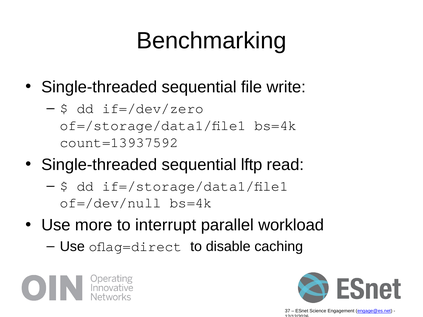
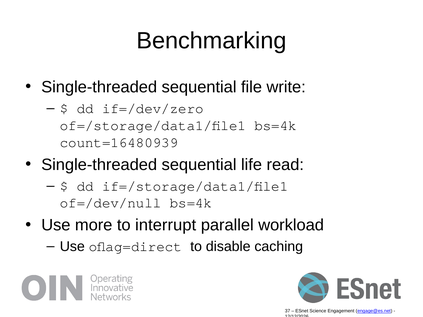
count=13937592: count=13937592 -> count=16480939 (119, 142)
lftp: lftp -> life (252, 165)
